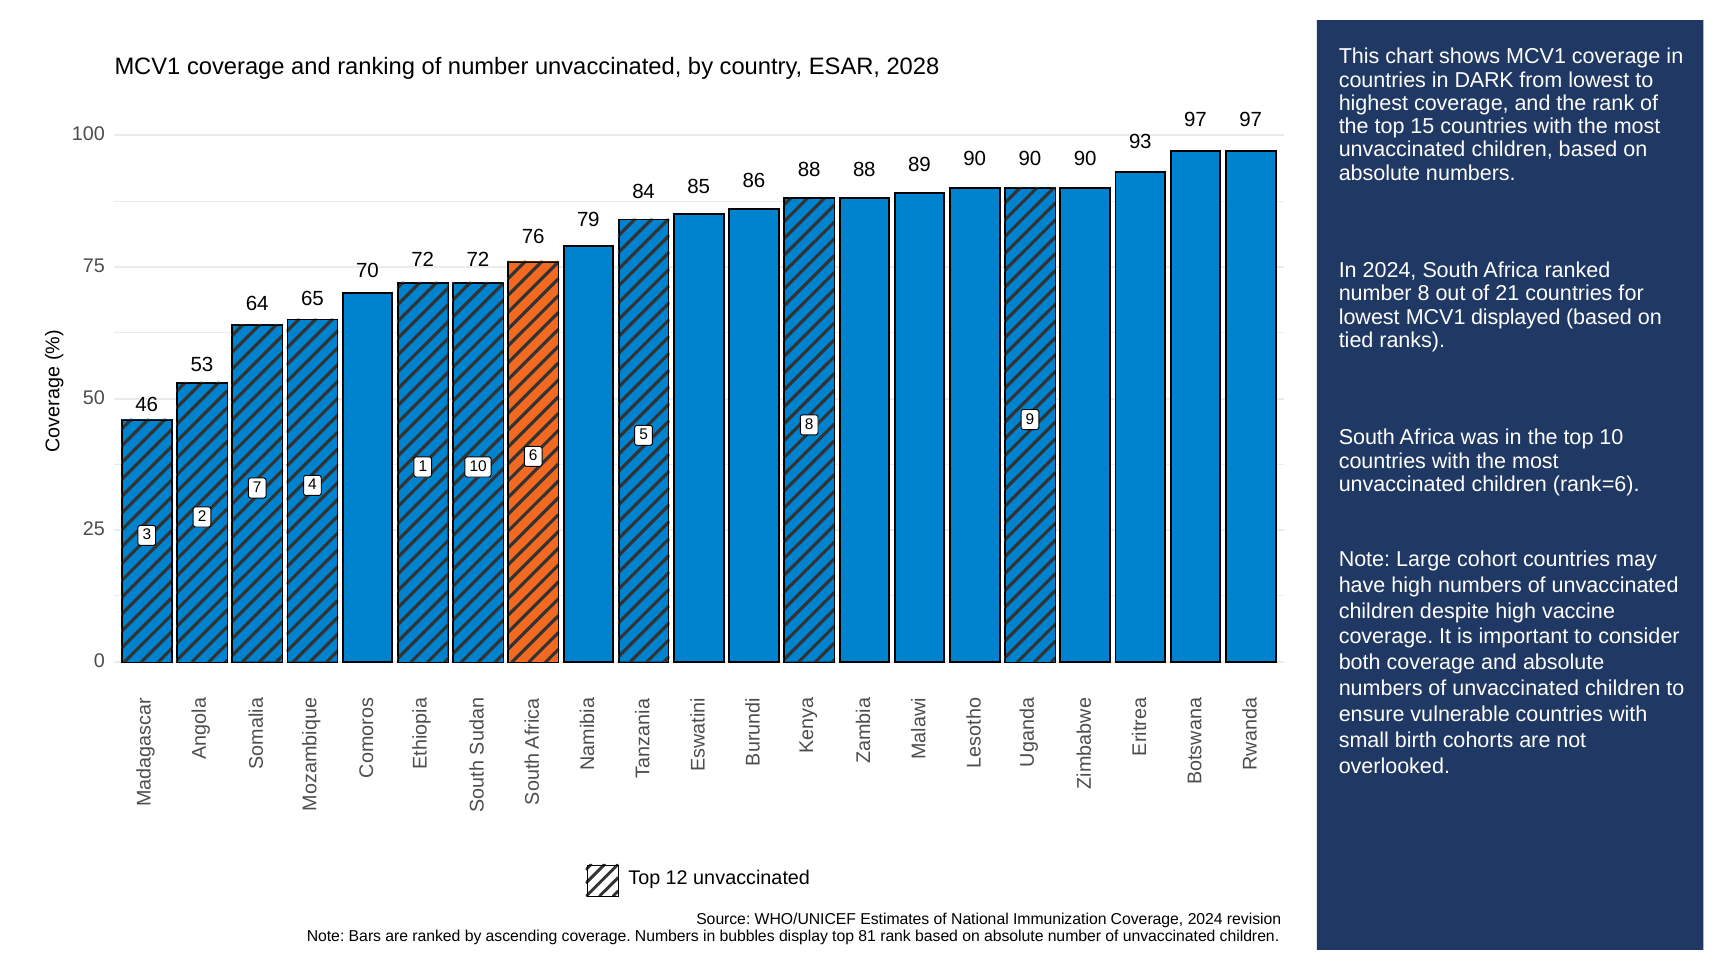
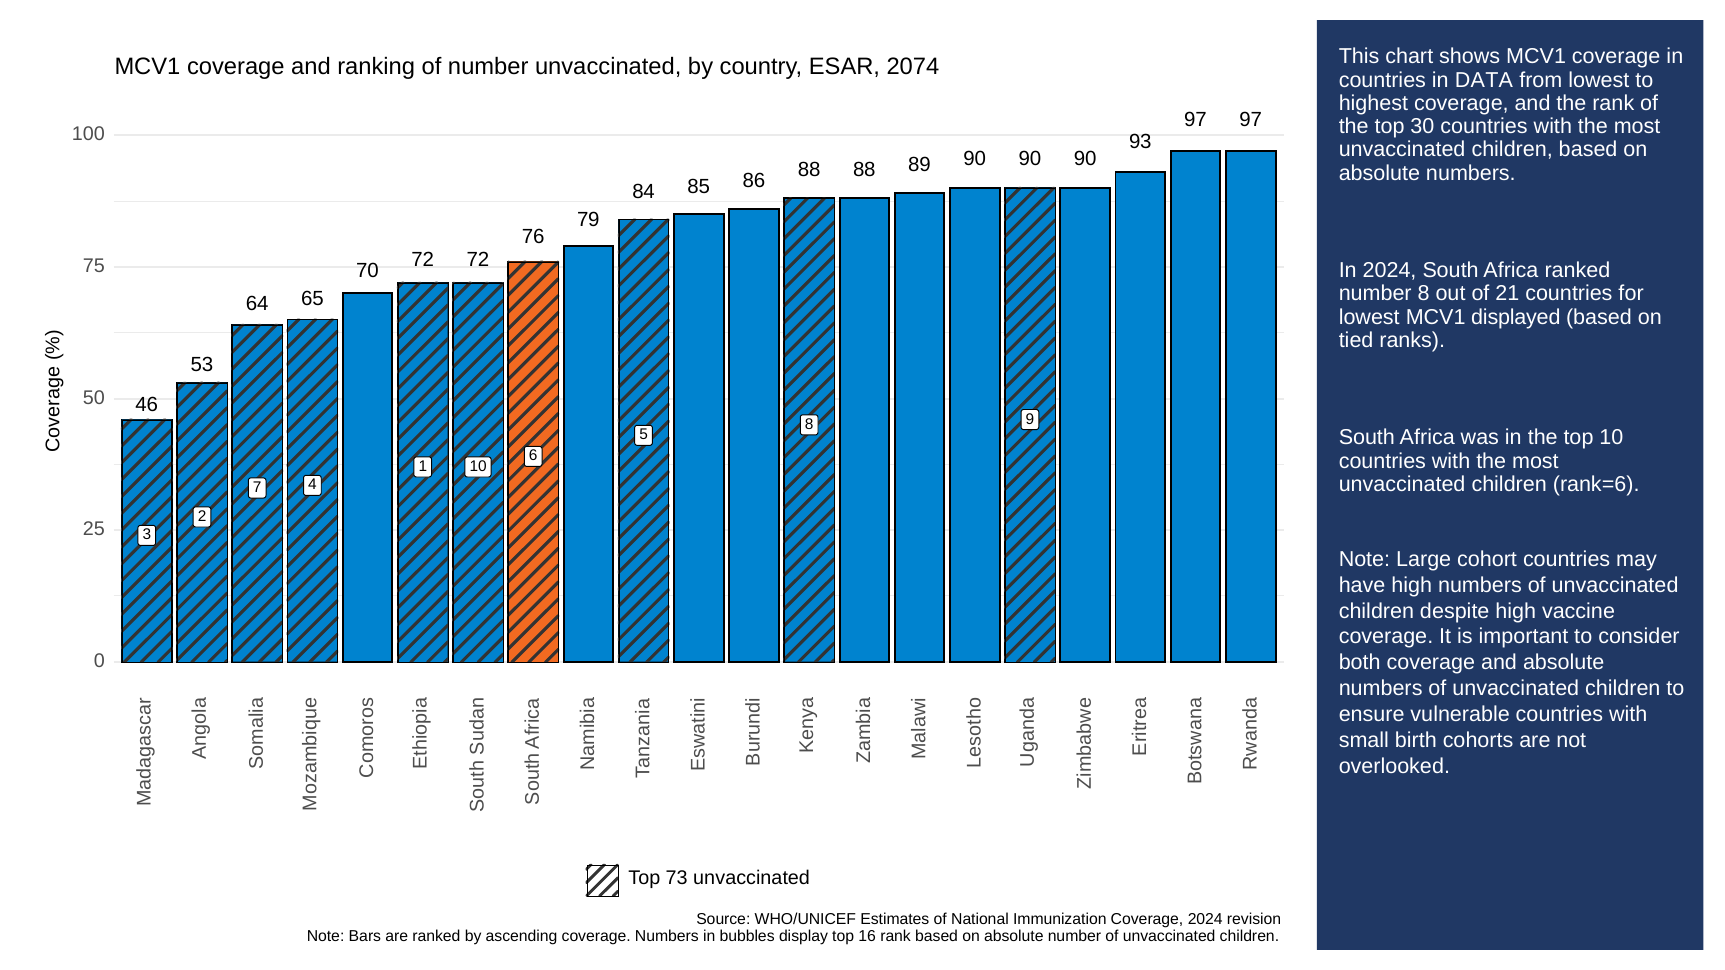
2028: 2028 -> 2074 (913, 67)
DARK: DARK -> DATA (1484, 80)
15: 15 -> 30 (1422, 127)
12: 12 -> 73 (677, 878)
81: 81 -> 16 (867, 936)
